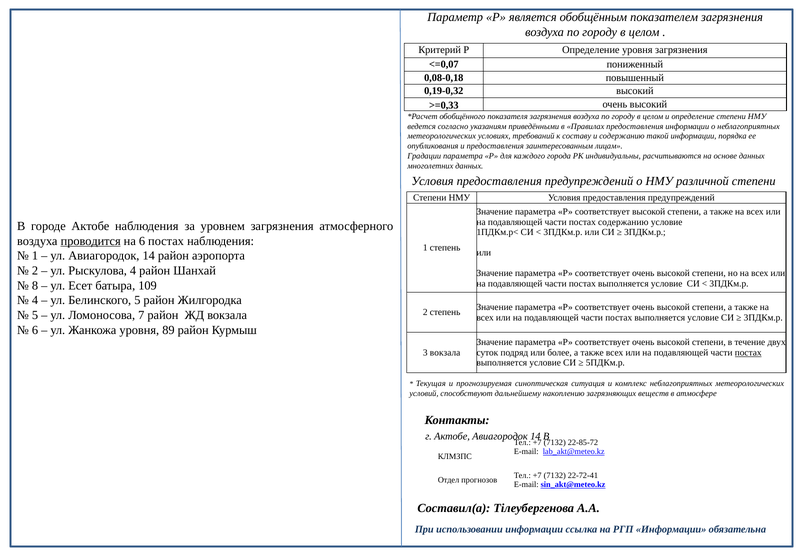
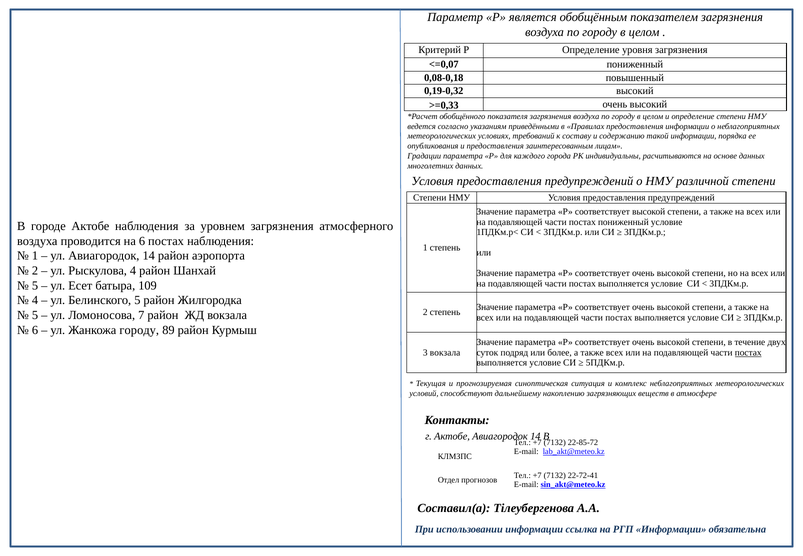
постах содержанию: содержанию -> пониженный (623, 222)
проводится underline: present -> none (91, 241)
8: 8 -> 5 (35, 285)
Жанкожа уровня: уровня -> городу (139, 330)
